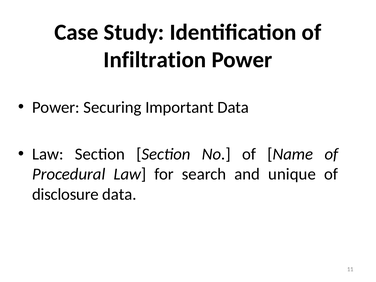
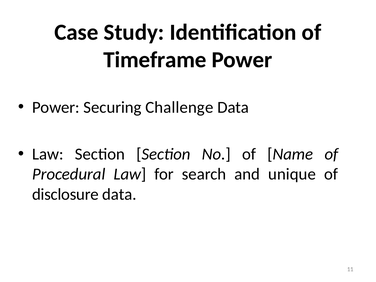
Infiltration: Infiltration -> Timeframe (155, 60)
Important: Important -> Challenge (179, 107)
